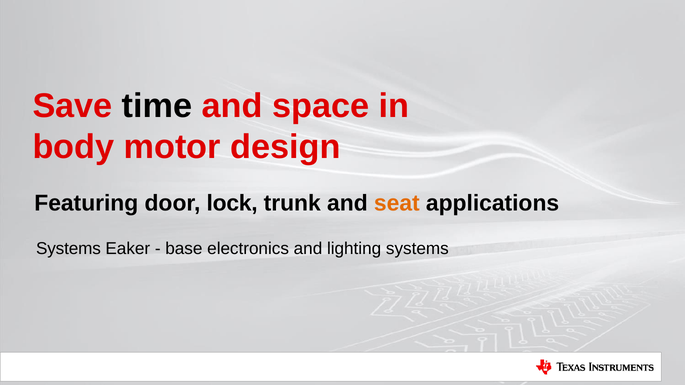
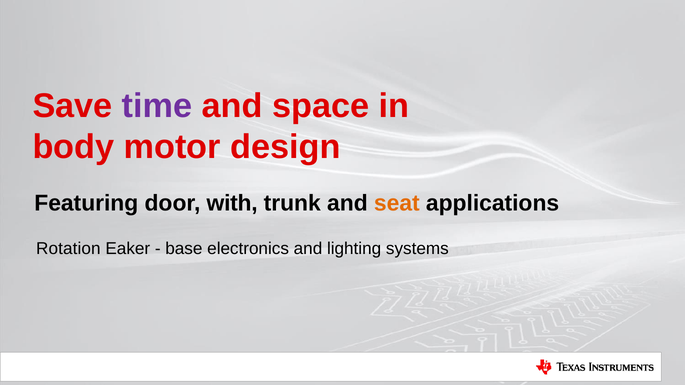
time colour: black -> purple (157, 106)
lock: lock -> with (232, 203)
Systems: Systems -> Rotation (68, 249)
